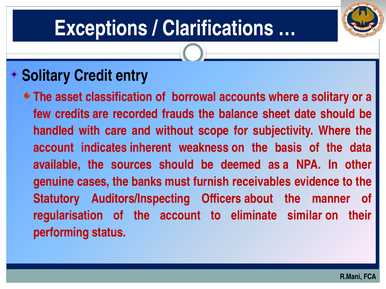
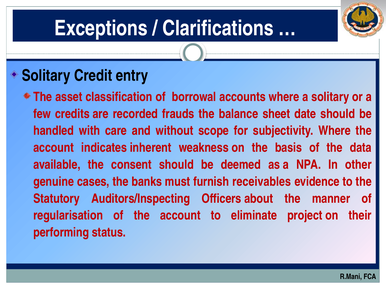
sources: sources -> consent (131, 165)
similar: similar -> project (305, 216)
